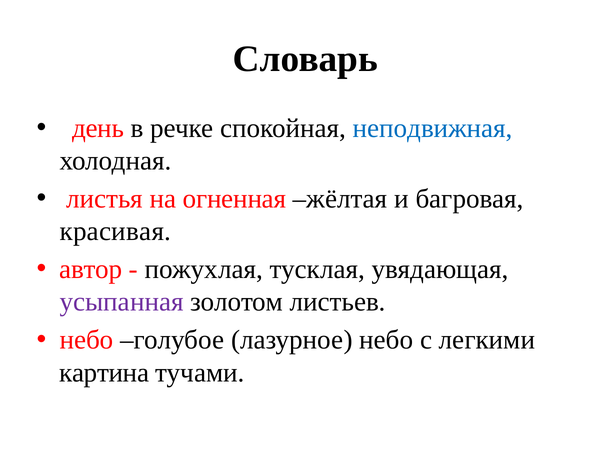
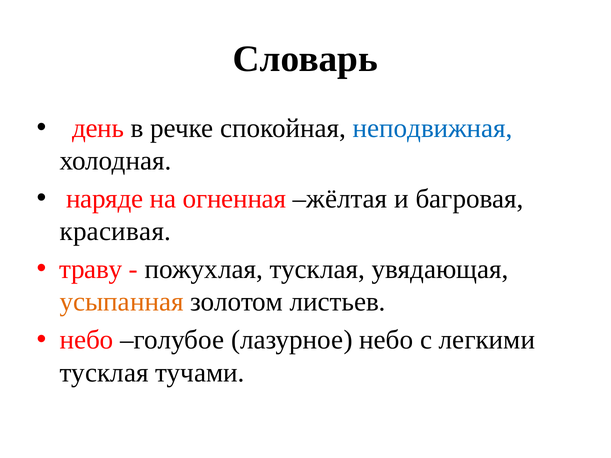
листья: листья -> наряде (105, 199)
автор: автор -> траву (91, 270)
усыпанная colour: purple -> orange (122, 302)
картина: картина -> тусклая (104, 373)
